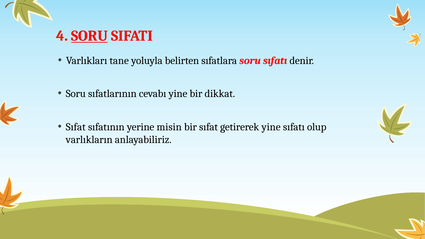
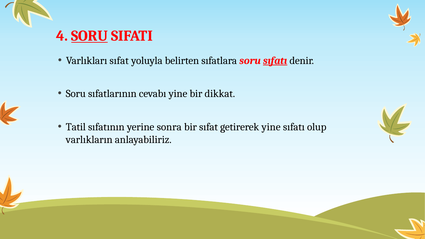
Varlıkları tane: tane -> sıfat (119, 61)
sıfatı underline: none -> present (275, 61)
Sıfat: Sıfat -> Tatil (76, 127)
misin: misin -> sonra (169, 127)
